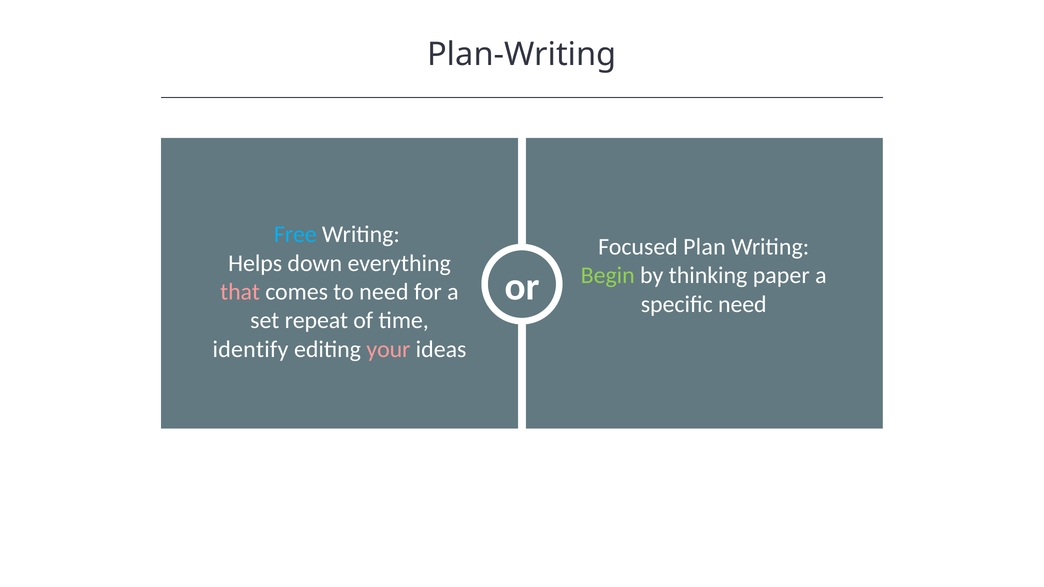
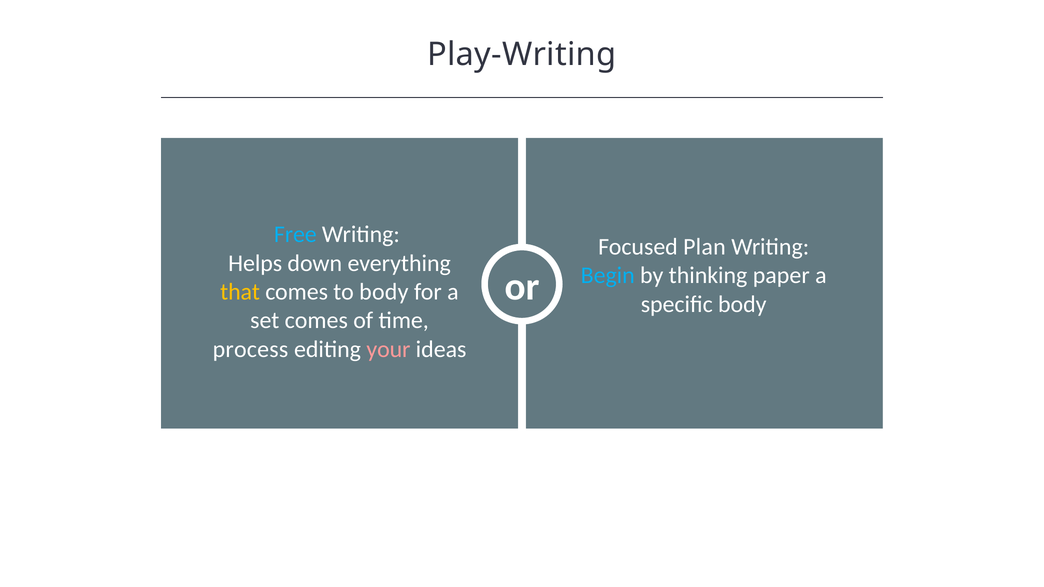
Plan-Writing: Plan-Writing -> Play-Writing (522, 55)
Begin colour: light green -> light blue (608, 276)
that colour: pink -> yellow (240, 292)
to need: need -> body (384, 292)
specific need: need -> body (742, 304)
set repeat: repeat -> comes (316, 321)
identify: identify -> process (250, 349)
